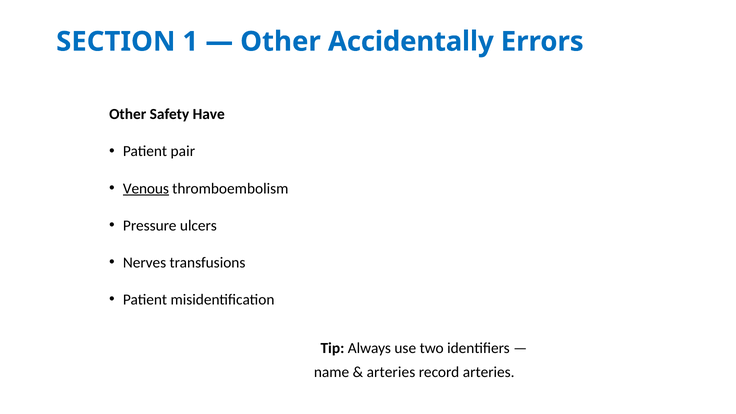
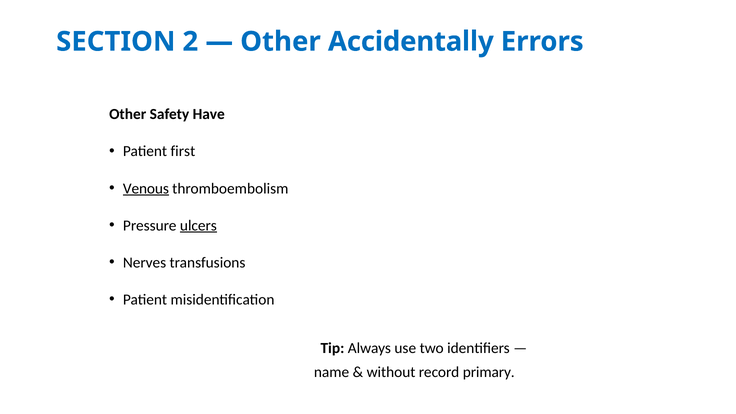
1: 1 -> 2 (190, 42)
pair: pair -> first (183, 151)
ulcers underline: none -> present (198, 226)
arteries: arteries -> without (391, 372)
record arteries: arteries -> primary (489, 372)
